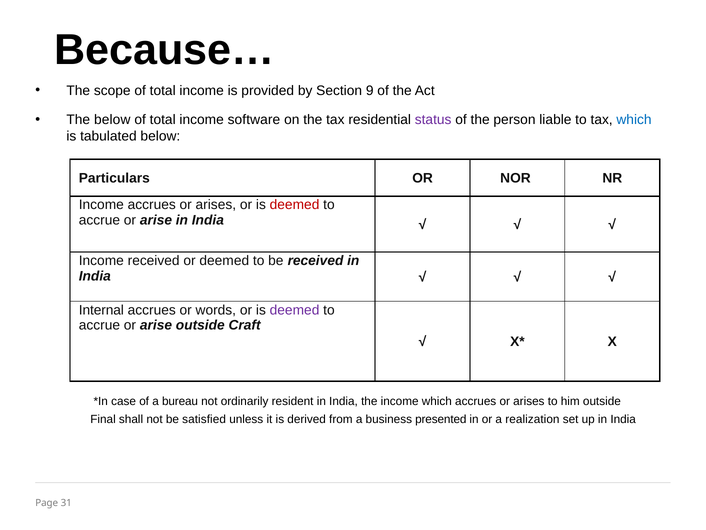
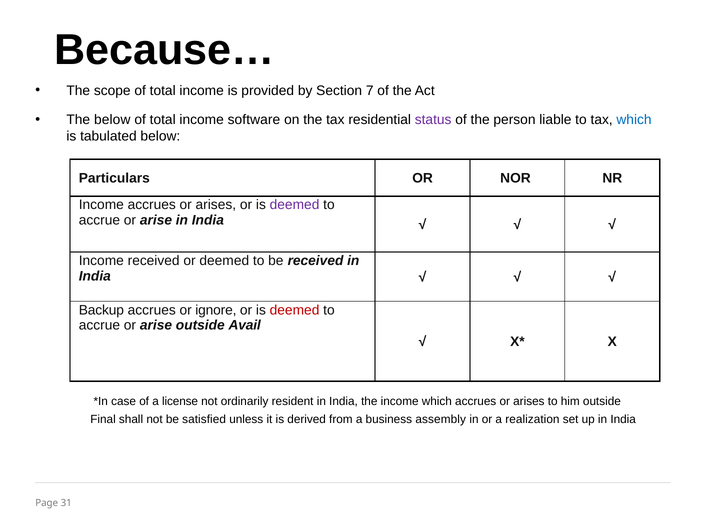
9: 9 -> 7 (370, 90)
deemed colour: red -> purple (295, 205)
Internal: Internal -> Backup (101, 310)
words: words -> ignore (216, 310)
deemed colour: purple -> red (295, 310)
Craft: Craft -> Avail (245, 325)
bureau: bureau -> license (180, 401)
presented: presented -> assembly (441, 419)
